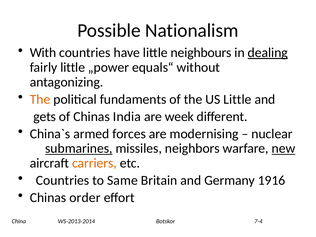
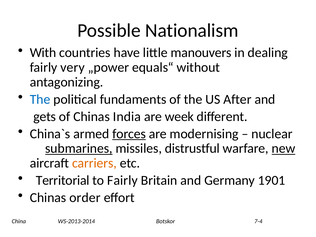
neighbours: neighbours -> manouvers (201, 53)
dealing underline: present -> none (268, 53)
fairly little: little -> very (73, 67)
The colour: orange -> blue (40, 99)
US Little: Little -> After (237, 99)
forces underline: none -> present (129, 134)
neighbors: neighbors -> distrustful (192, 148)
Countries: Countries -> Territorial (63, 180)
to Same: Same -> Fairly (122, 180)
1916: 1916 -> 1901 (272, 180)
